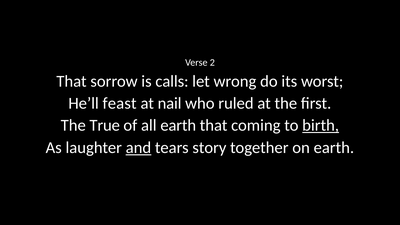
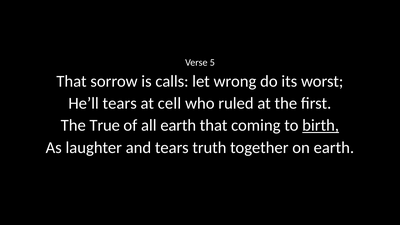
2: 2 -> 5 (212, 63)
He’ll feast: feast -> tears (120, 103)
nail: nail -> cell (169, 103)
and underline: present -> none (138, 148)
story: story -> truth (209, 148)
